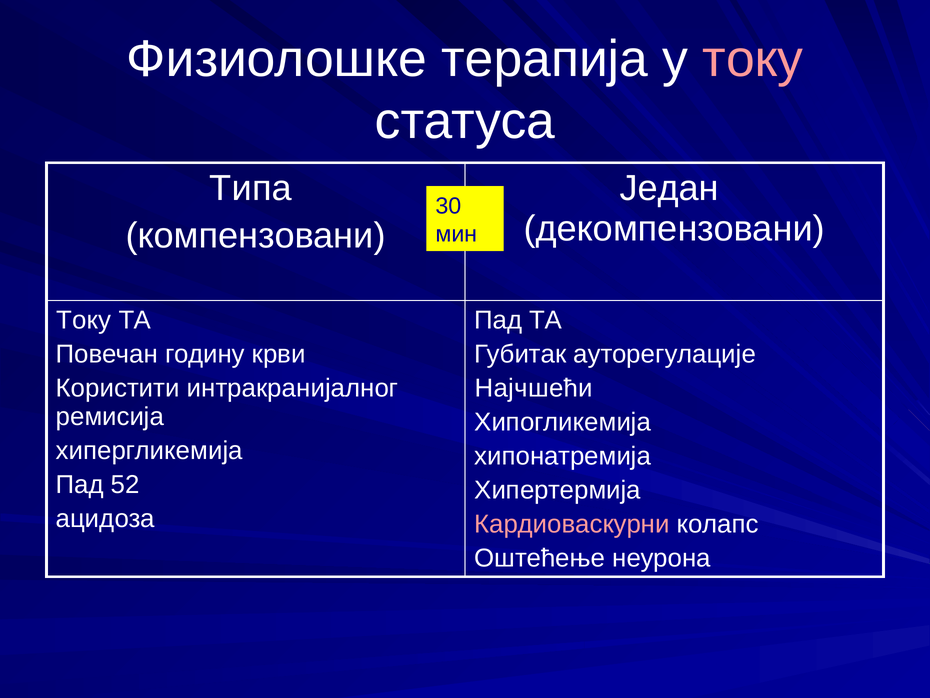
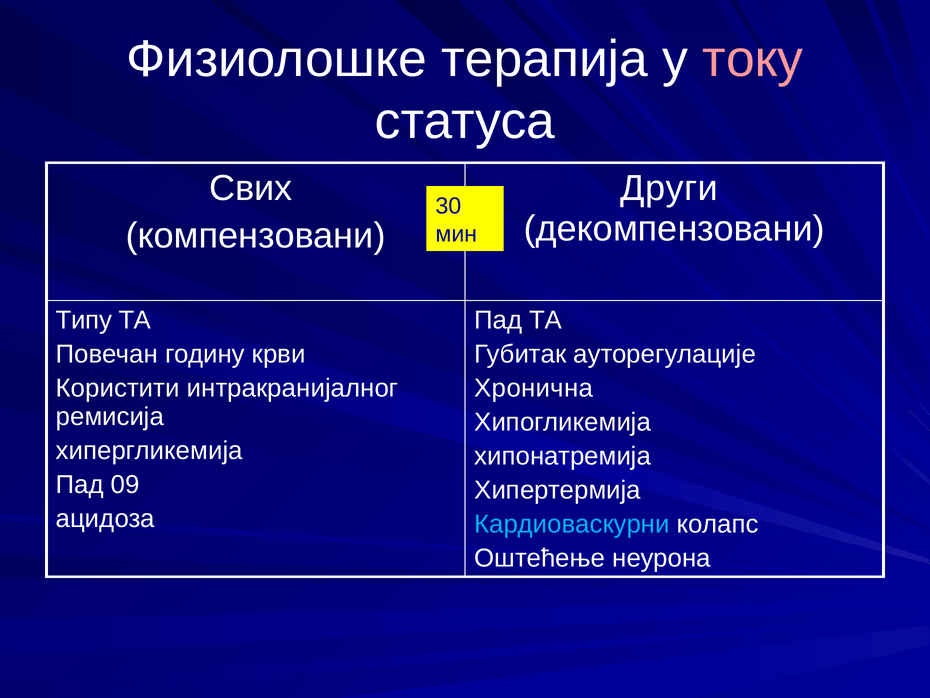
Типа: Типа -> Свих (251, 188)
Један: Један -> Други (669, 188)
Току: Току -> Типу (84, 320)
Најчшећи: Најчшећи -> Хронична (534, 388)
52: 52 -> 09 (125, 485)
Кардиоваскурни colour: pink -> light blue (572, 524)
